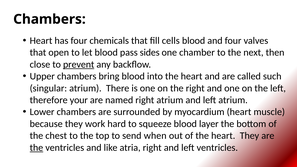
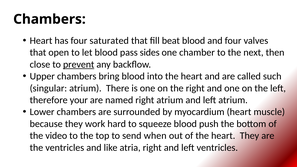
chemicals: chemicals -> saturated (109, 41)
cells: cells -> beat (171, 41)
layer: layer -> push (209, 124)
chest: chest -> video (56, 136)
the underline: present -> none (36, 148)
